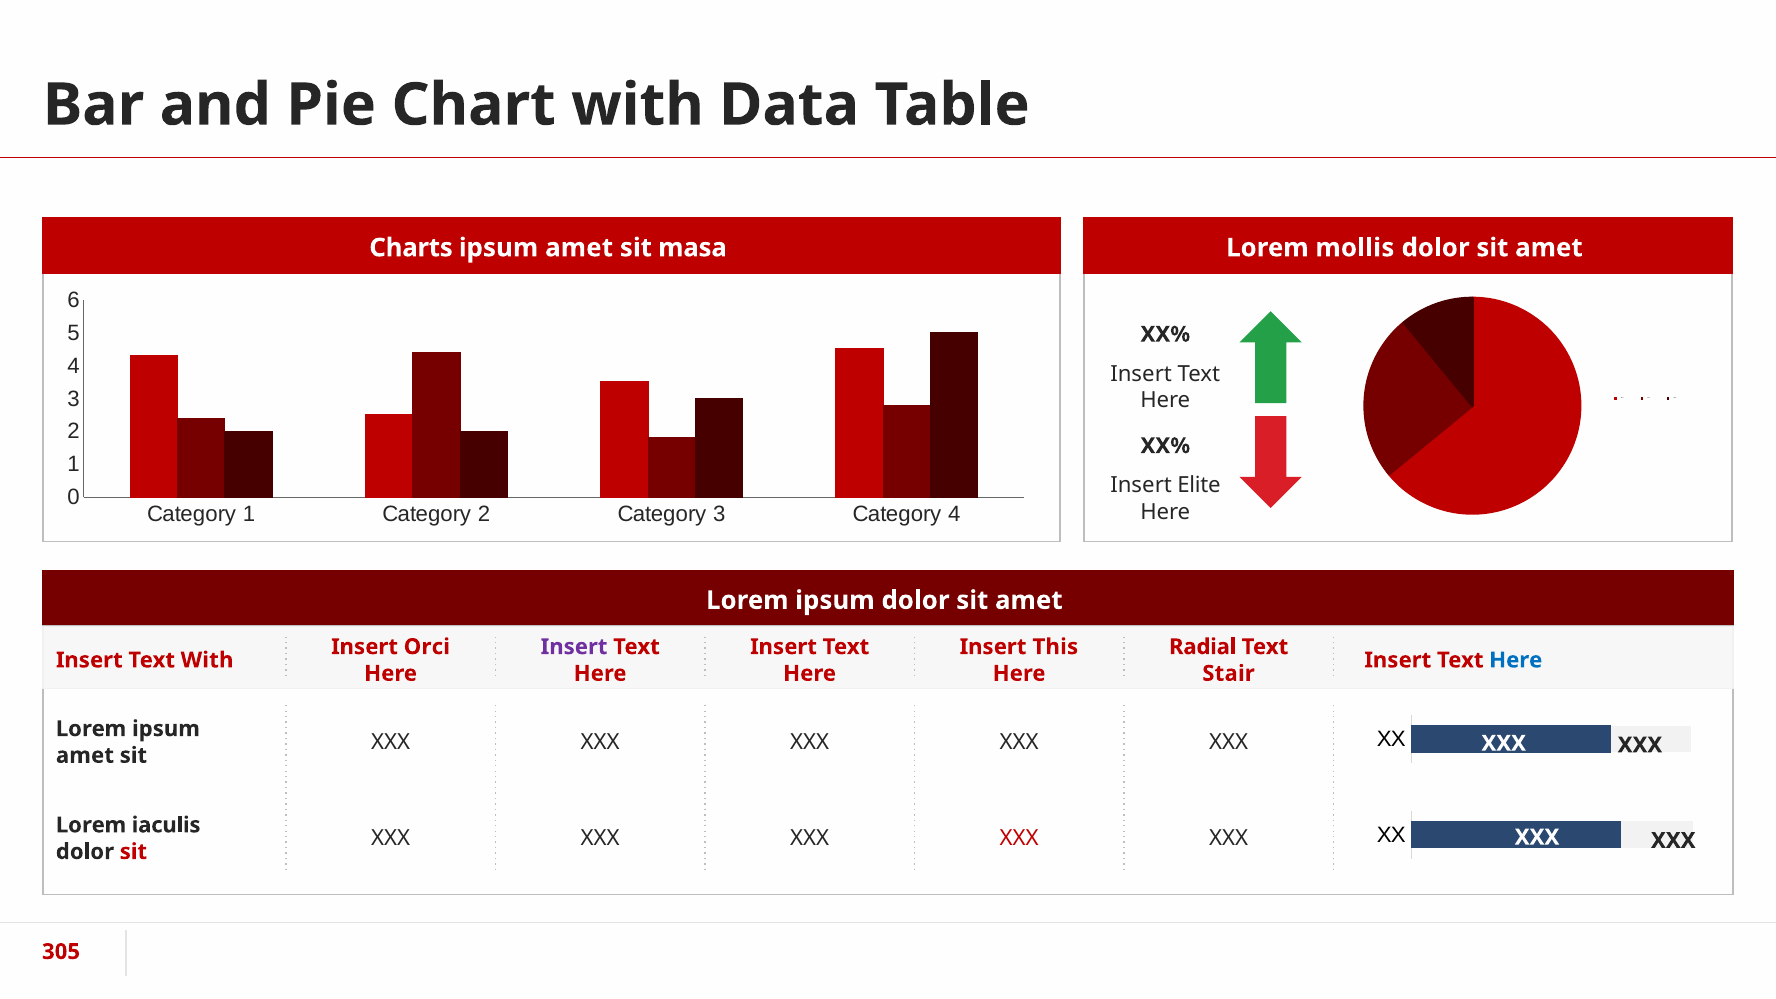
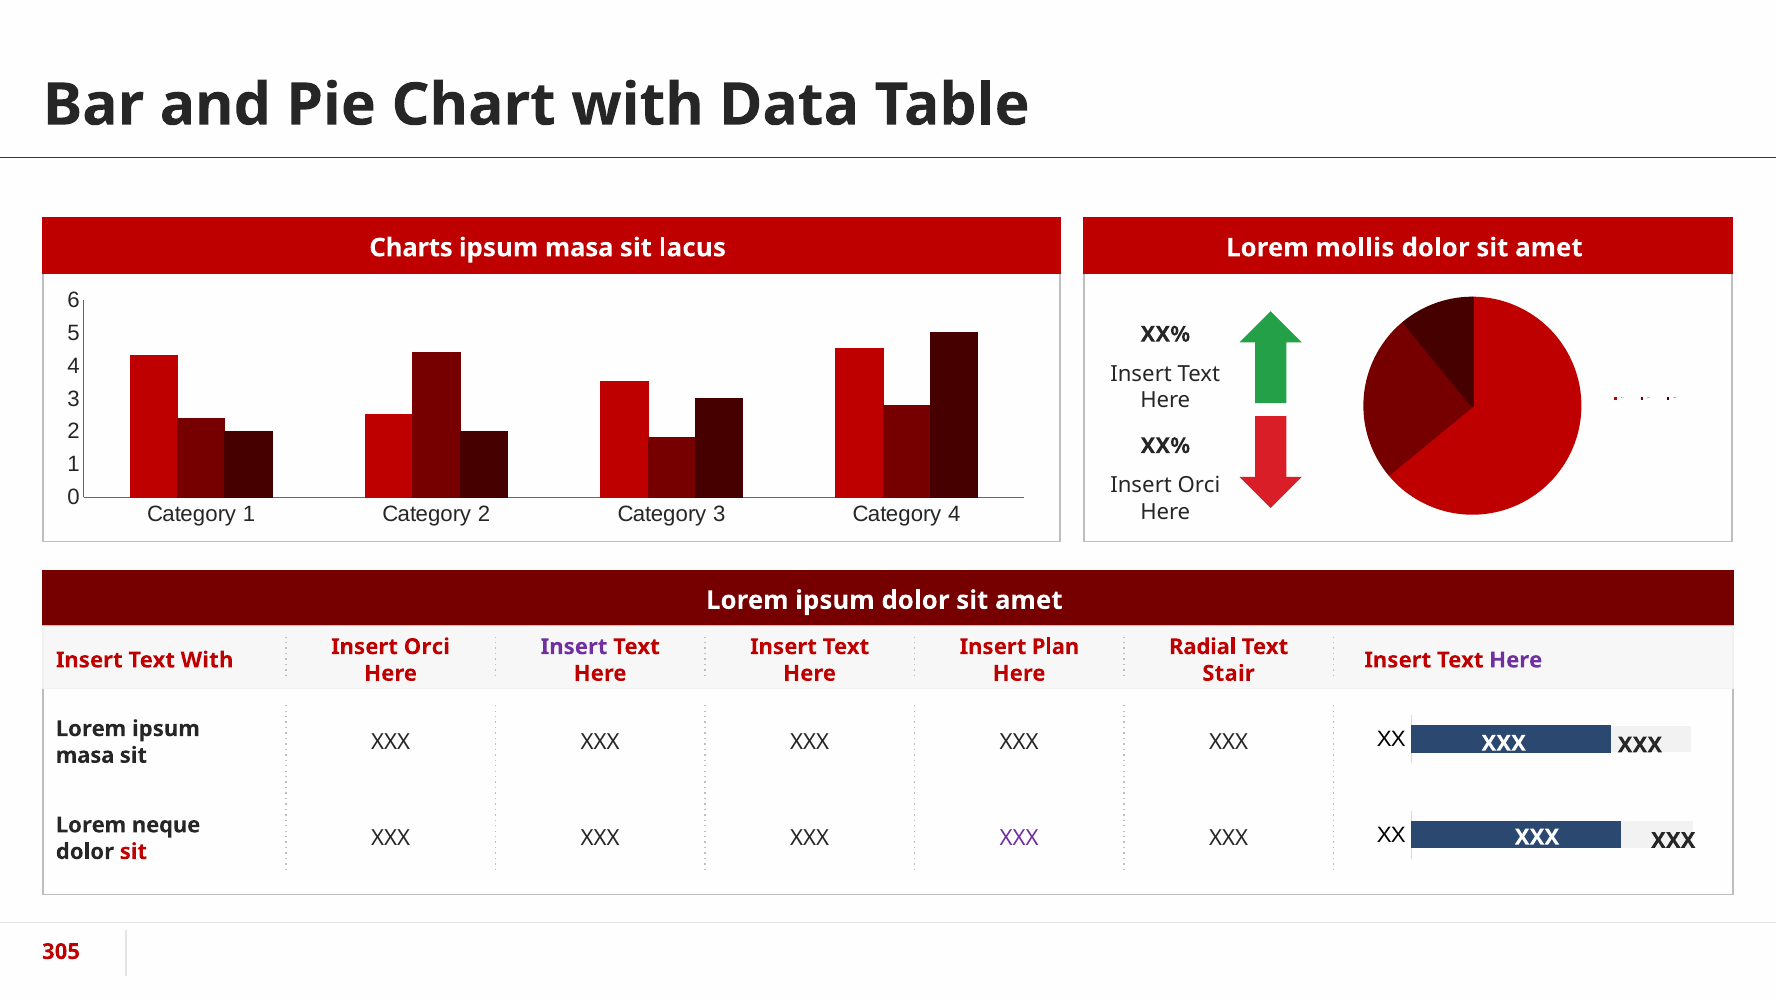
amet: amet -> masa (579, 248)
masa: masa -> lacus (692, 248)
Elite: Elite -> Orci (1199, 485)
This: This -> Plan (1056, 647)
Here colour: blue -> purple (1516, 660)
amet: amet -> masa (85, 755)
iaculis: iaculis -> neque (166, 825)
XXX colour: red -> purple (1019, 838)
